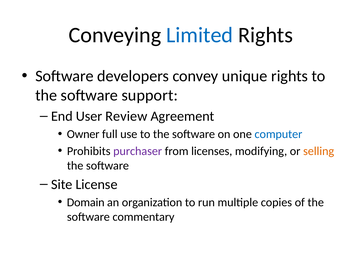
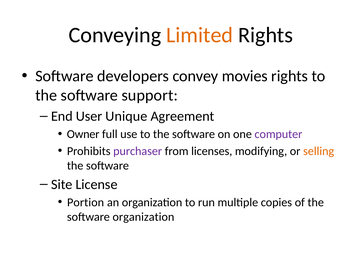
Limited colour: blue -> orange (200, 35)
unique: unique -> movies (245, 76)
Review: Review -> Unique (126, 116)
computer colour: blue -> purple (278, 134)
Domain: Domain -> Portion (86, 202)
software commentary: commentary -> organization (143, 216)
